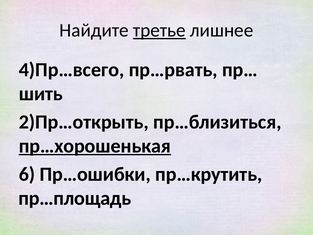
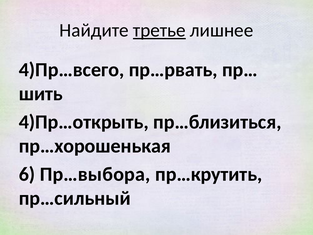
2)Пр…открыть: 2)Пр…открыть -> 4)Пр…открыть (84, 122)
пр…хорошенькая underline: present -> none (95, 146)
Пр…ошибки: Пр…ошибки -> Пр…выбора (95, 174)
пр…площадь: пр…площадь -> пр…сильный (75, 198)
